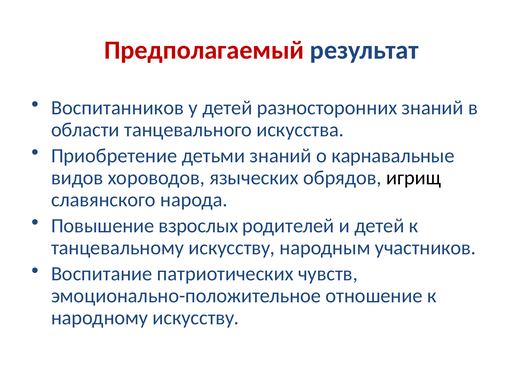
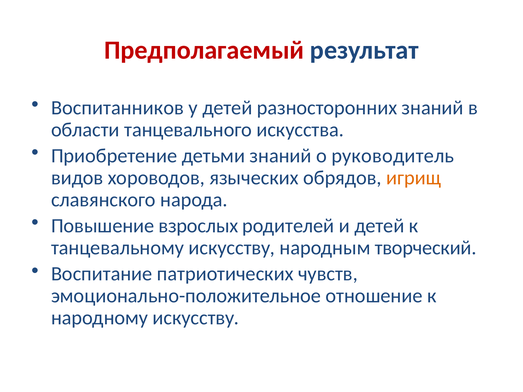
карнавальные: карнавальные -> руководитель (393, 156)
игрищ colour: black -> orange (414, 178)
участников: участников -> творческий (426, 248)
